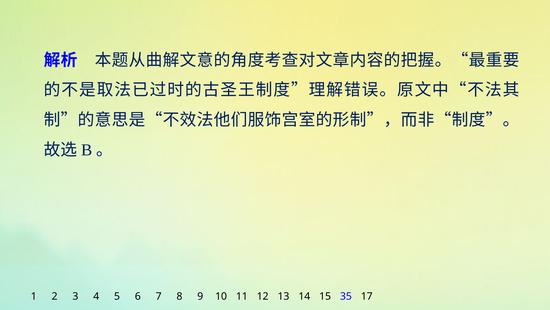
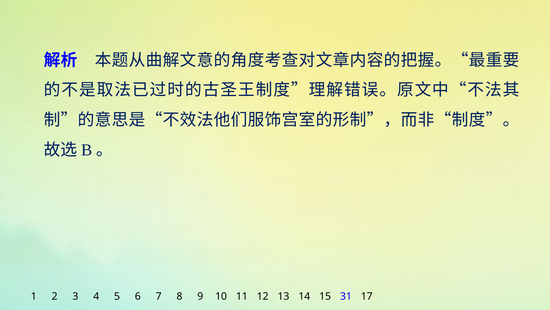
35: 35 -> 31 (346, 296)
